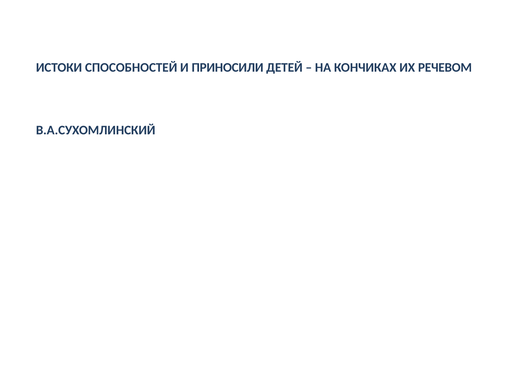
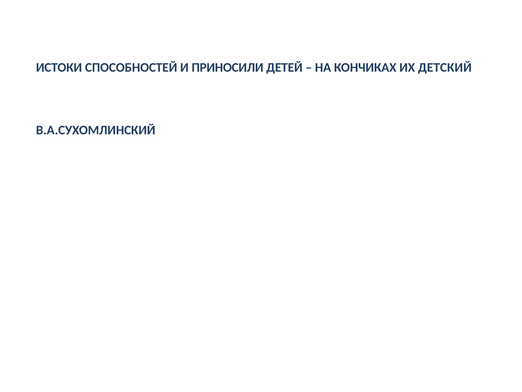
РЕЧЕВОМ: РЕЧЕВОМ -> ДЕТСКИЙ (445, 67)
